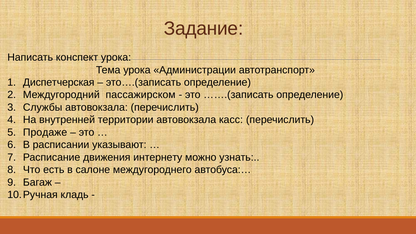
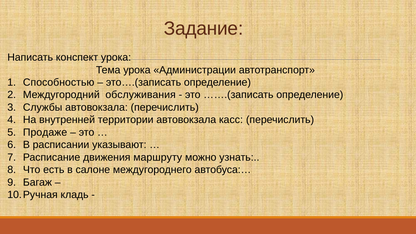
Диспетчерская: Диспетчерская -> Способностью (59, 82)
пассажирском: пассажирском -> обслуживания (141, 95)
интернету: интернету -> маршруту (158, 157)
